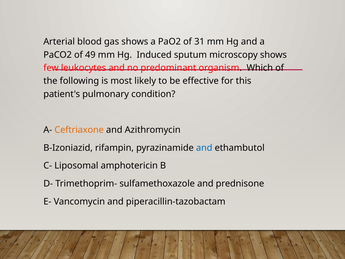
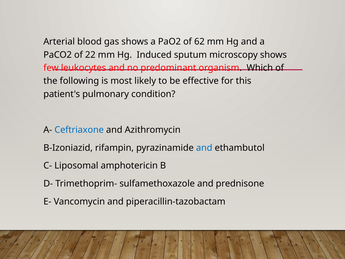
31: 31 -> 62 (199, 42)
49: 49 -> 22 (90, 55)
Ceftriaxone colour: orange -> blue (79, 130)
